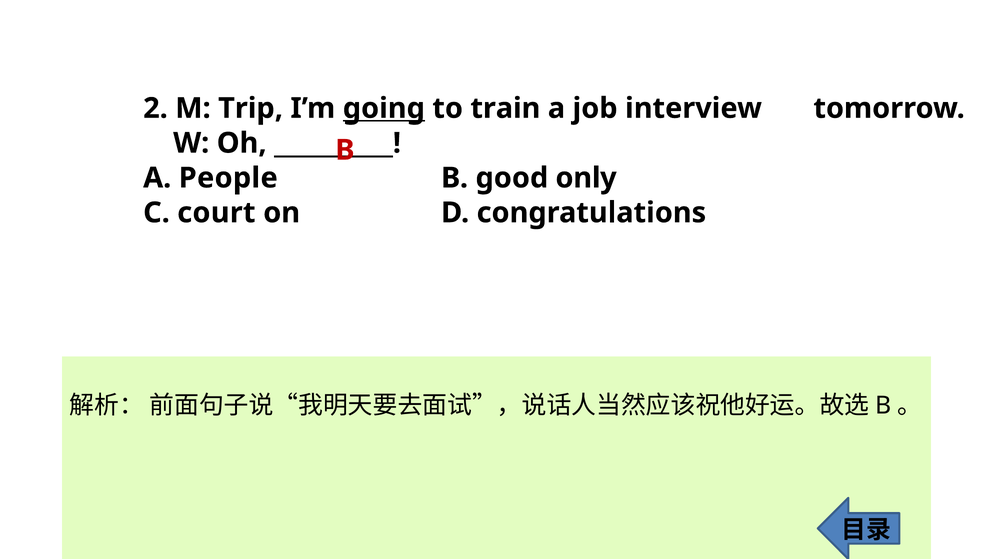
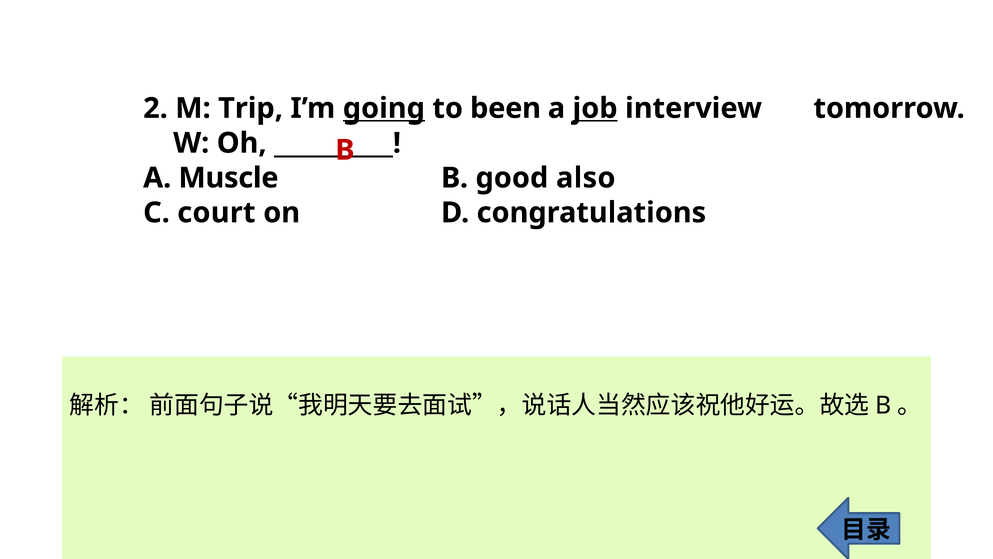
train: train -> been (506, 108)
job underline: none -> present (595, 108)
People: People -> Muscle (228, 178)
only: only -> also (586, 178)
